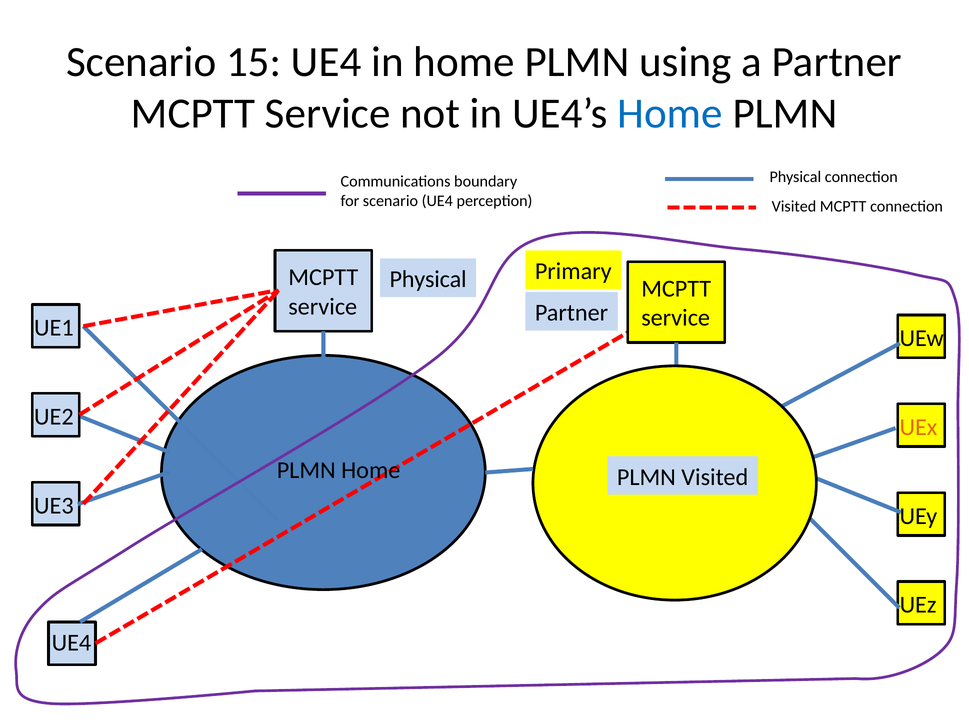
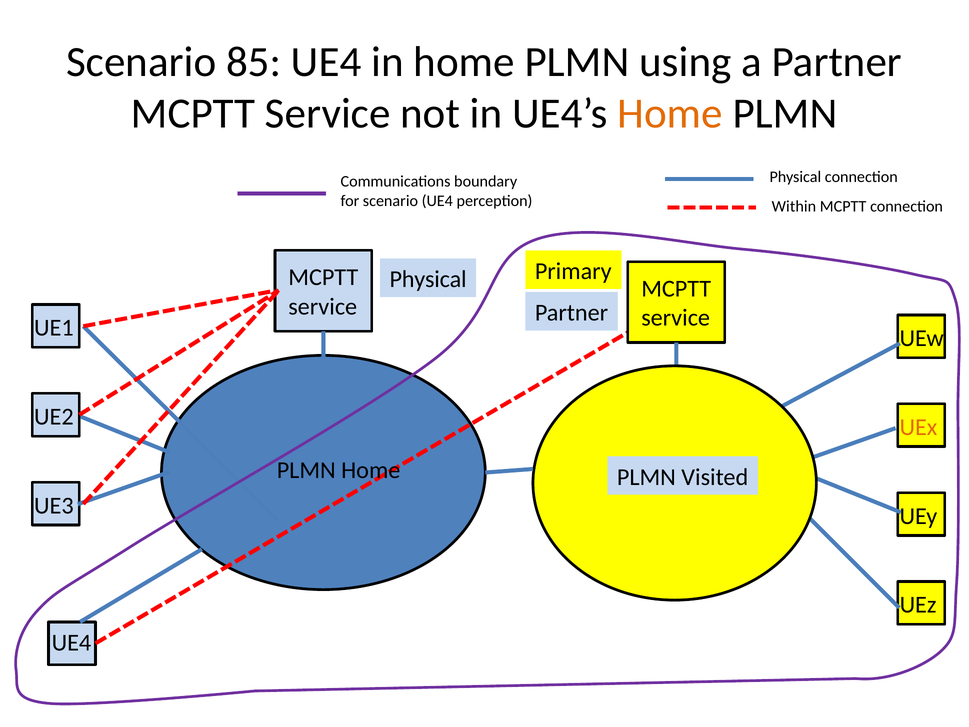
15: 15 -> 85 (254, 62)
Home colour: blue -> orange (670, 114)
perception Visited: Visited -> Within (794, 206)
